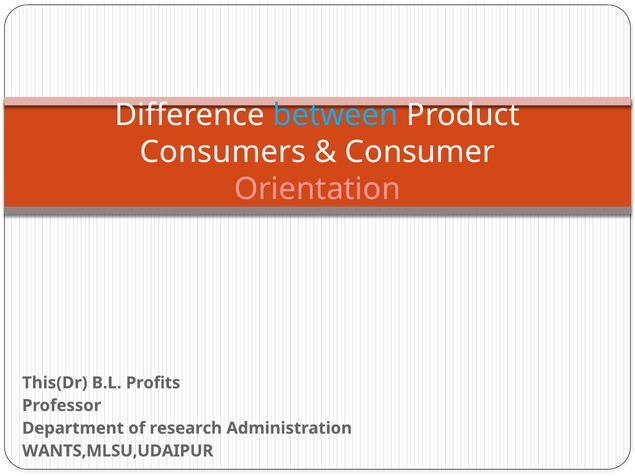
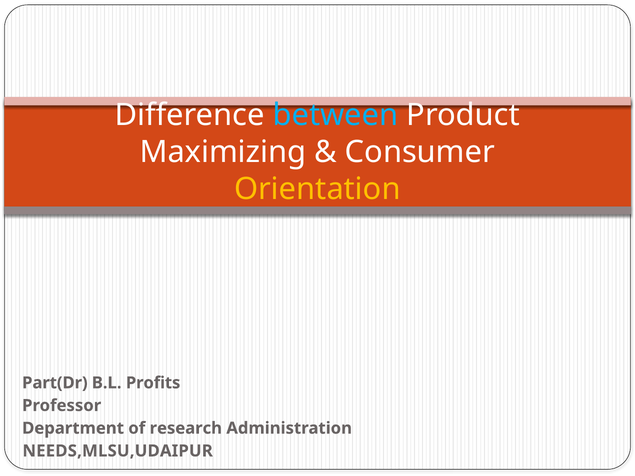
Consumers: Consumers -> Maximizing (223, 152)
Orientation colour: pink -> yellow (317, 189)
This(Dr: This(Dr -> Part(Dr (55, 383)
WANTS,MLSU,UDAIPUR: WANTS,MLSU,UDAIPUR -> NEEDS,MLSU,UDAIPUR (118, 451)
